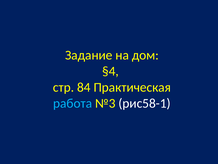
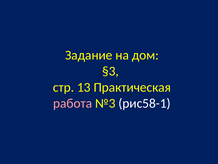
§4: §4 -> §3 (110, 71)
84: 84 -> 13 (84, 87)
работа colour: light blue -> pink (73, 103)
